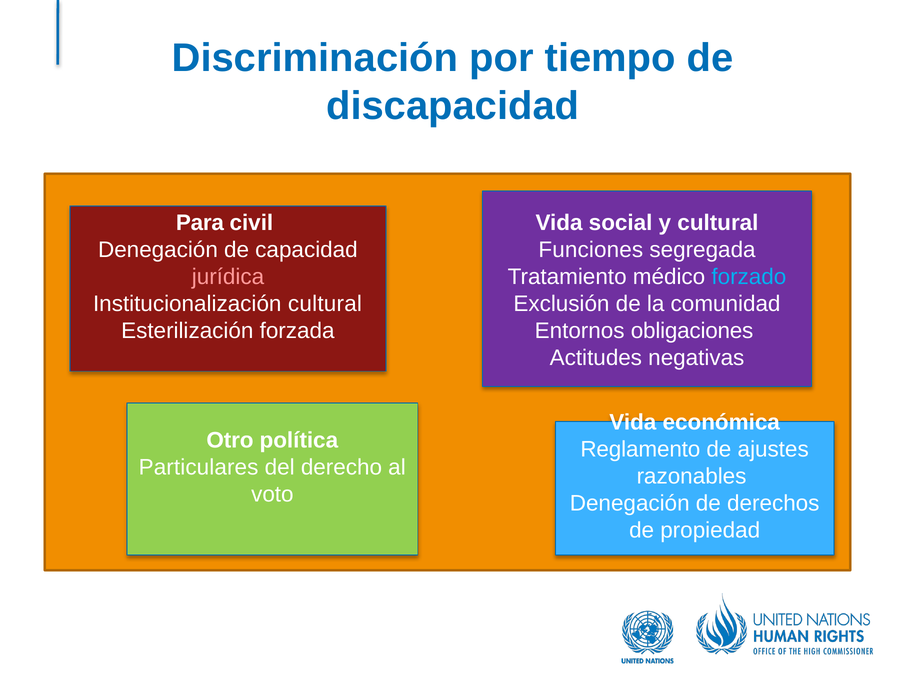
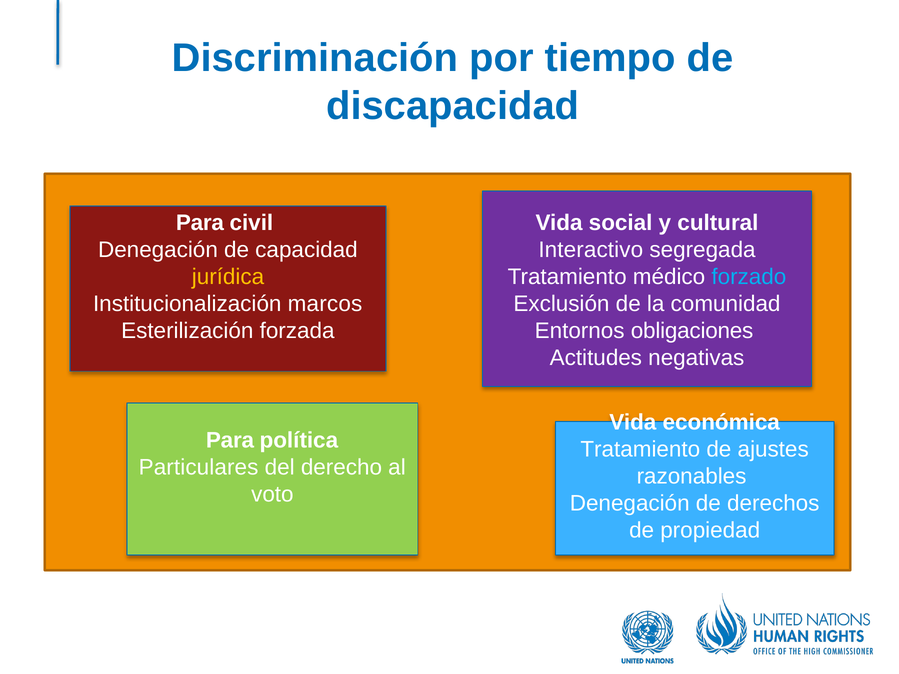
Funciones: Funciones -> Interactivo (591, 250)
jurídica colour: pink -> yellow (228, 277)
Institucionalización cultural: cultural -> marcos (325, 304)
Otro: Otro -> Para (230, 440)
Reglamento: Reglamento -> Tratamiento (640, 450)
